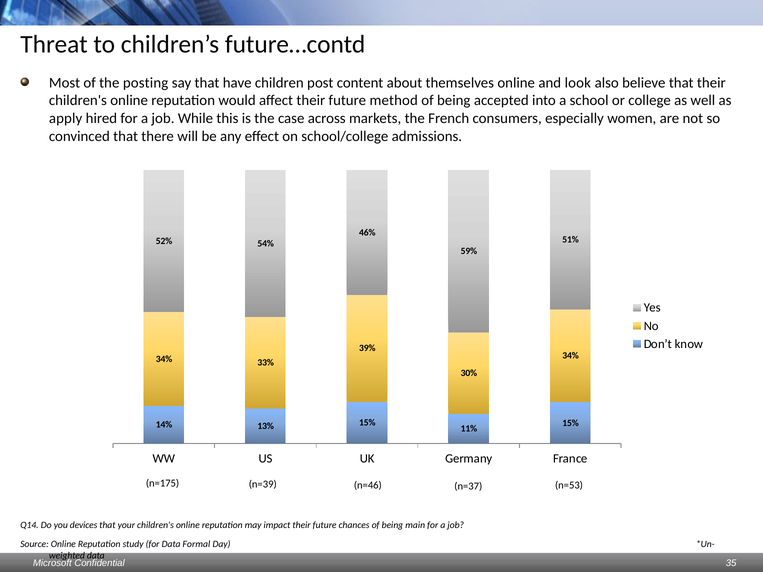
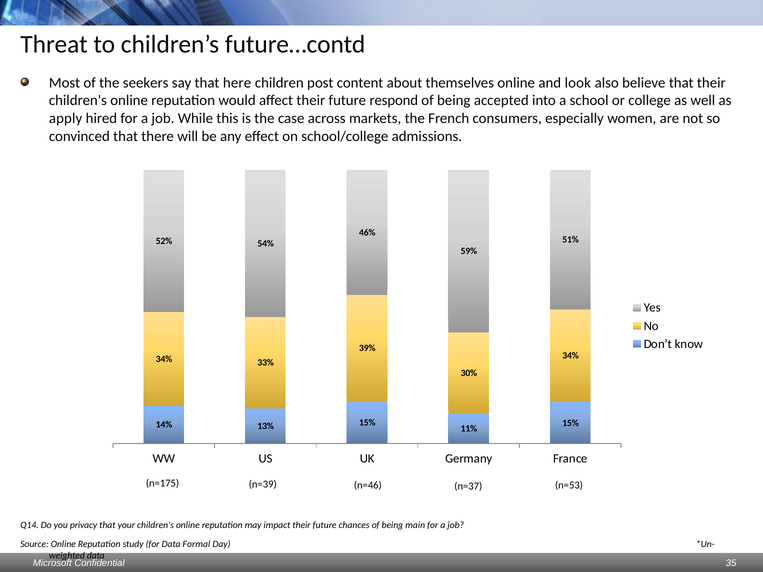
posting: posting -> seekers (146, 83)
have: have -> here (237, 83)
method: method -> respond (394, 101)
devices: devices -> privacy (84, 525)
